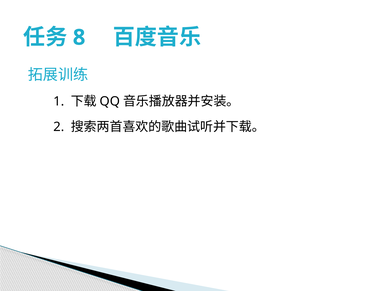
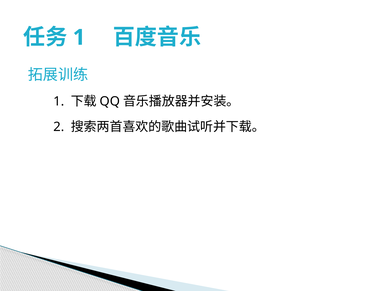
8: 8 -> 1 (79, 37)
